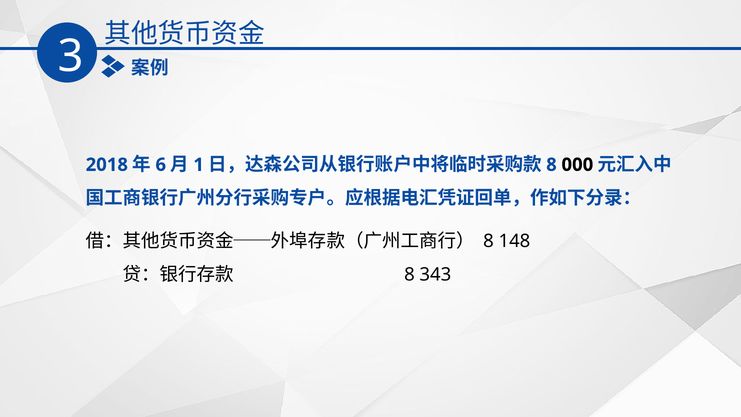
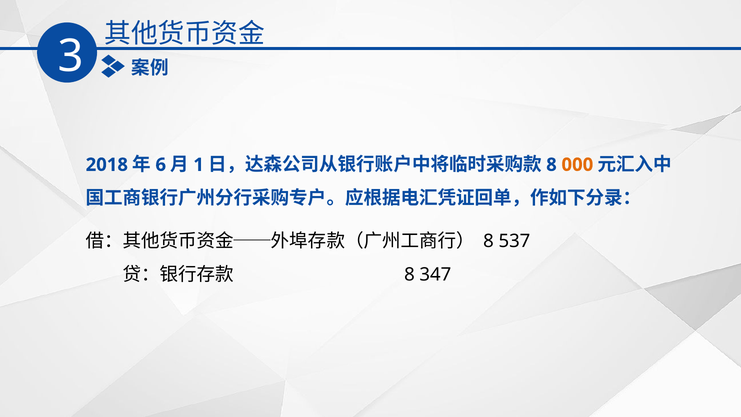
000 colour: black -> orange (577, 165)
148: 148 -> 537 (514, 241)
343: 343 -> 347 (435, 275)
